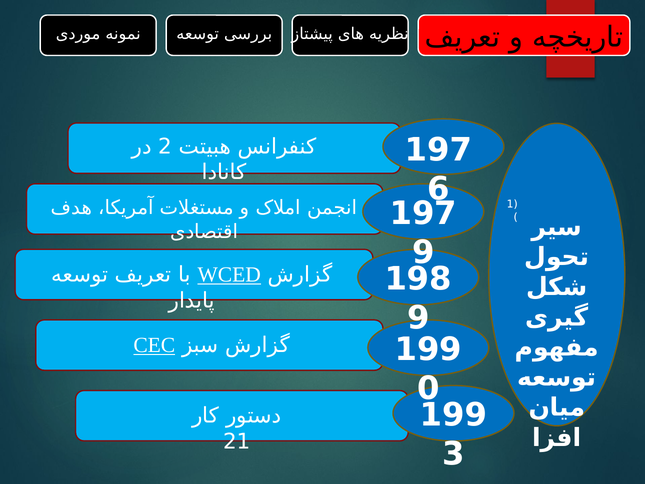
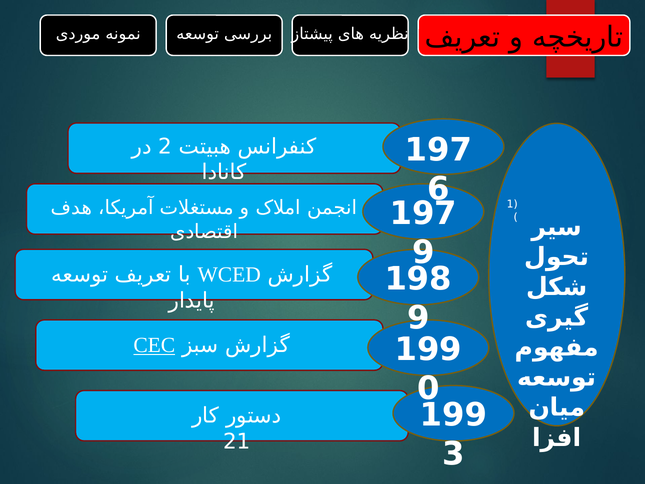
WCED underline: present -> none (229, 275)
